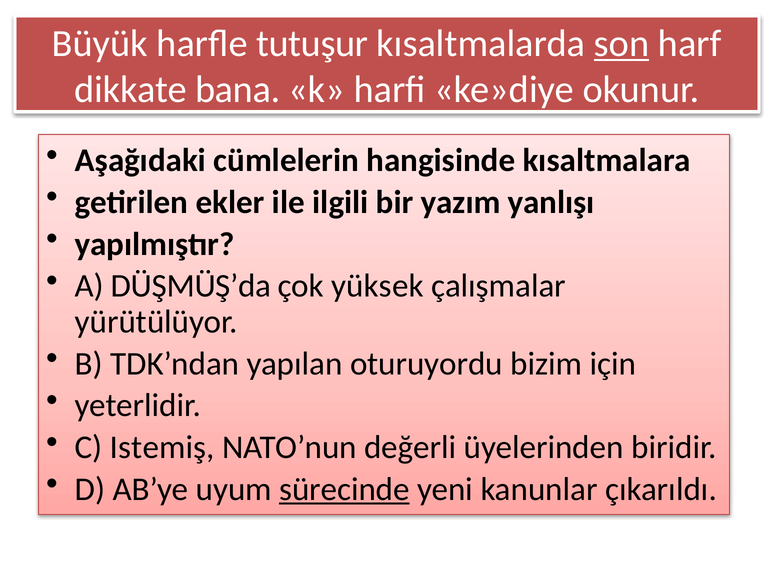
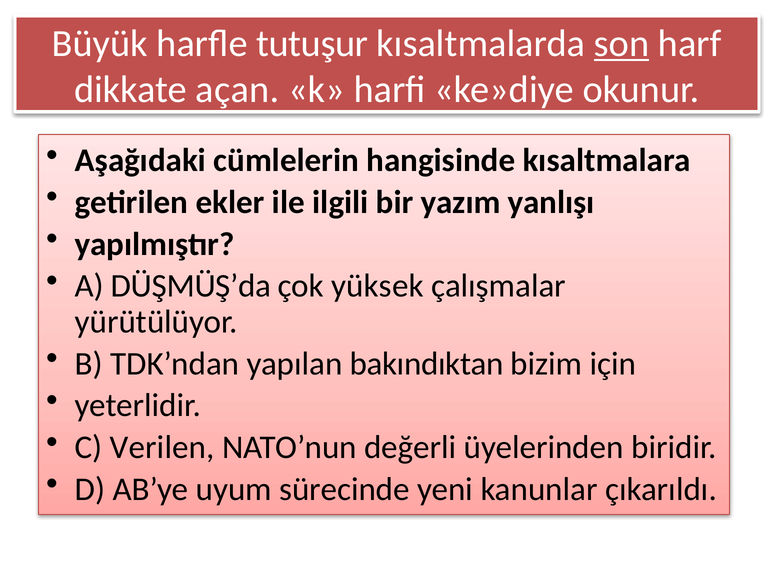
bana: bana -> açan (237, 90)
oturuyordu: oturuyordu -> bakındıktan (427, 364)
Istemiş: Istemiş -> Verilen (162, 447)
sürecinde underline: present -> none (344, 489)
